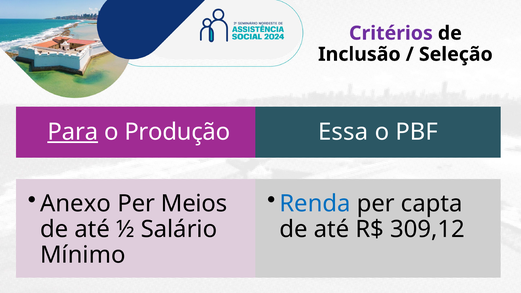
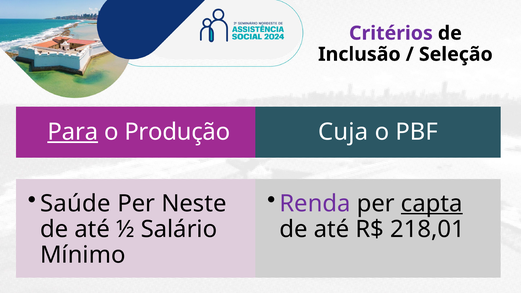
Essa: Essa -> Cuja (343, 132)
Anexo: Anexo -> Saúde (75, 204)
Meios: Meios -> Neste (194, 204)
Renda colour: blue -> purple (315, 204)
capta underline: none -> present (432, 204)
309,12: 309,12 -> 218,01 (427, 229)
